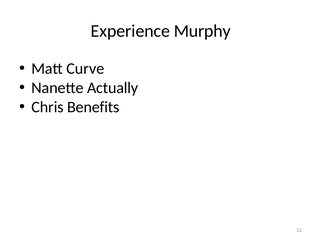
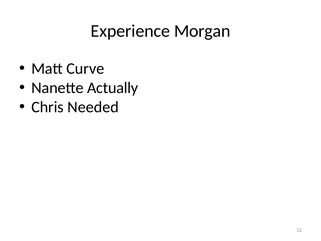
Murphy: Murphy -> Morgan (202, 31)
Benefits: Benefits -> Needed (93, 107)
